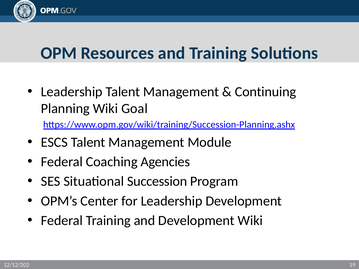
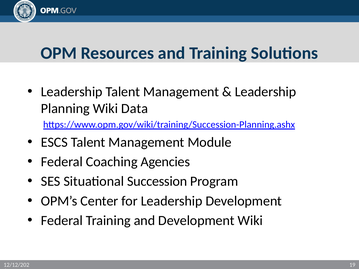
Continuing: Continuing -> Leadership (266, 92)
Goal: Goal -> Data (135, 109)
